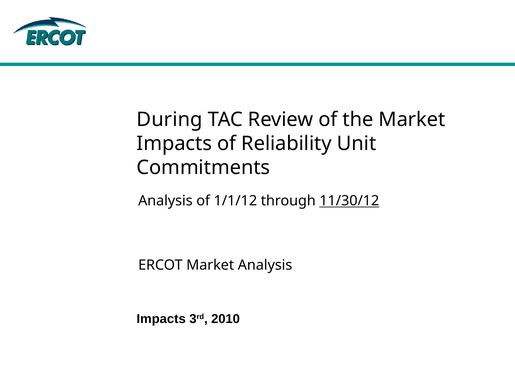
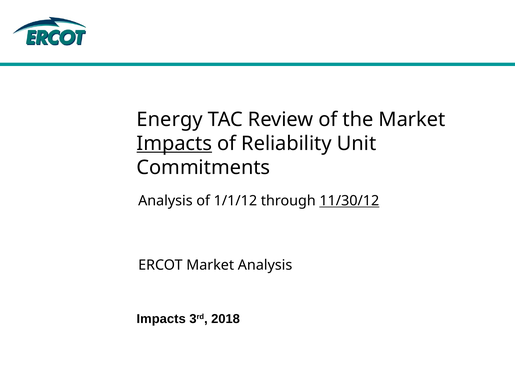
During: During -> Energy (170, 120)
Impacts underline: none -> present (174, 144)
2010: 2010 -> 2018 (226, 319)
